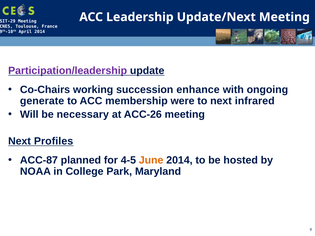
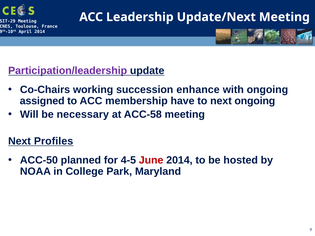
generate: generate -> assigned (42, 101)
were: were -> have (183, 101)
next infrared: infrared -> ongoing (255, 101)
ACC-26: ACC-26 -> ACC-58 (143, 114)
ACC-87: ACC-87 -> ACC-50 (39, 160)
June colour: orange -> red (151, 160)
